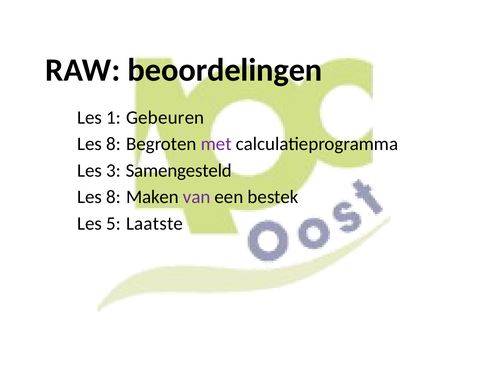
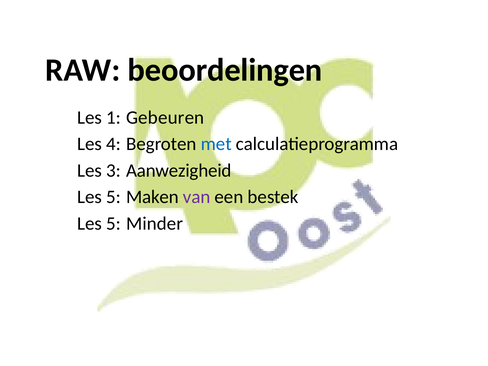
8: 8 -> 4 (114, 144)
met colour: purple -> blue (216, 144)
Samengesteld: Samengesteld -> Aanwezigheid (179, 170)
8: 8 -> 5 (114, 197)
Laatste: Laatste -> Minder (155, 224)
